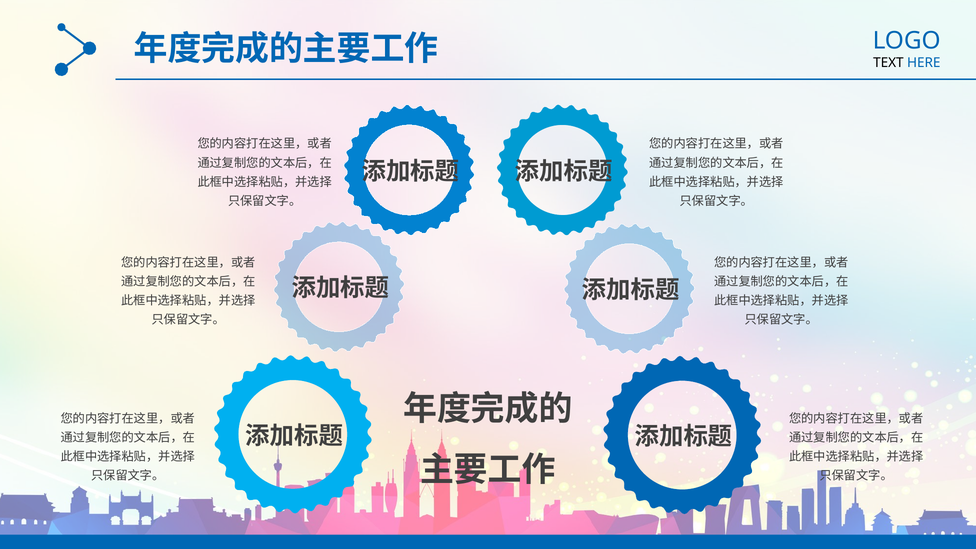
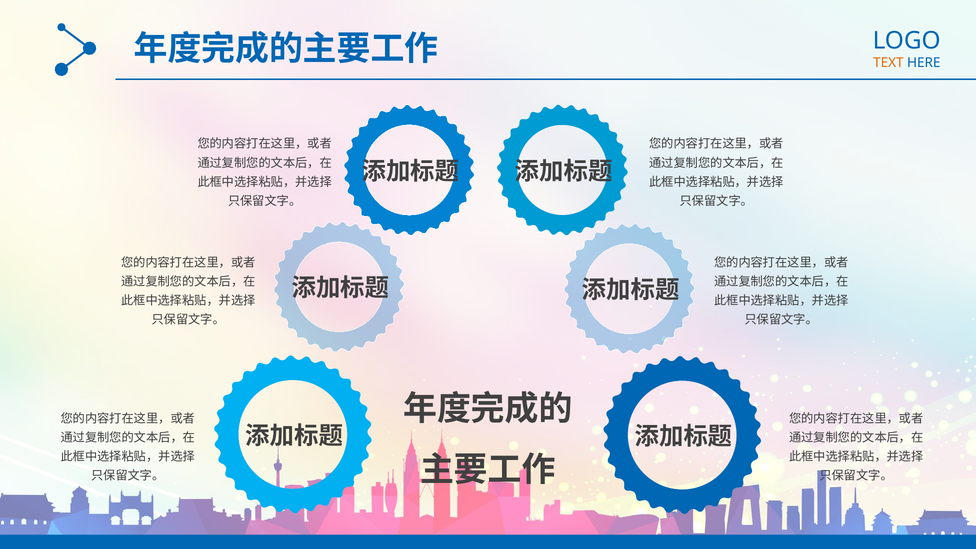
TEXT colour: black -> orange (888, 63)
